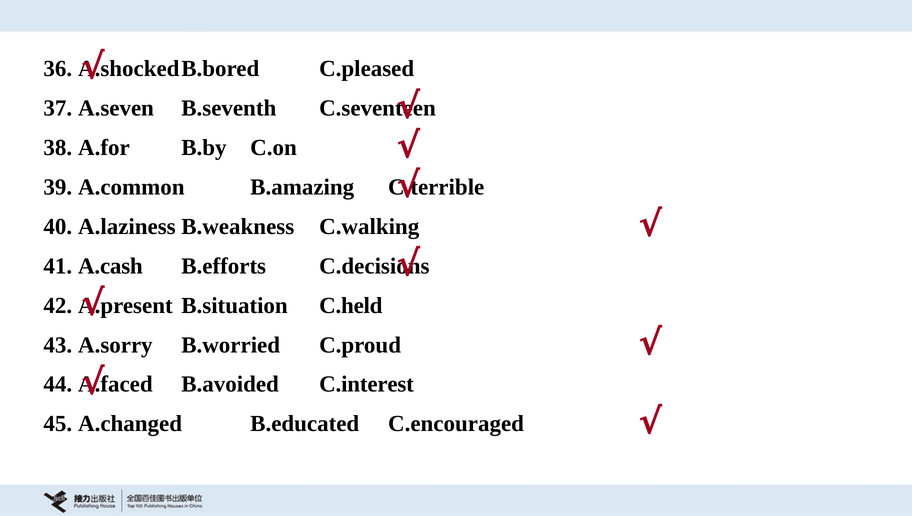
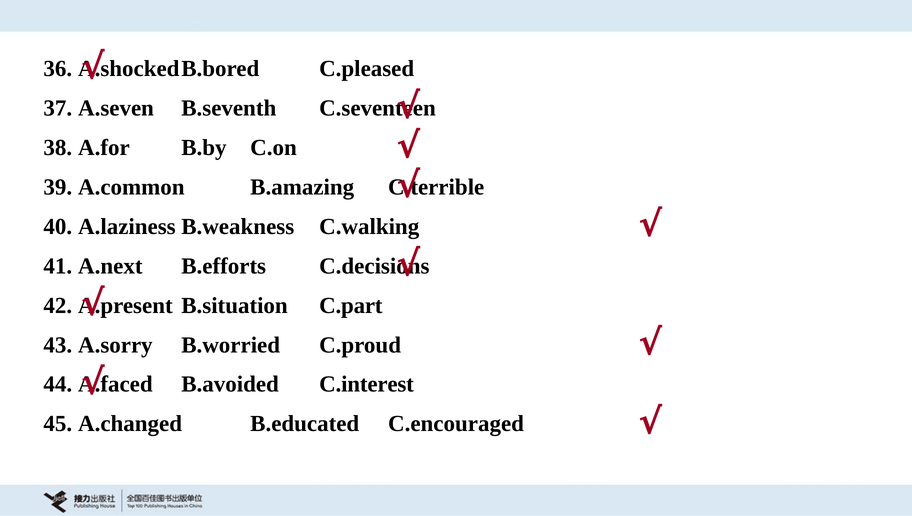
A.cash: A.cash -> A.next (110, 266)
C.held: C.held -> C.part (351, 305)
